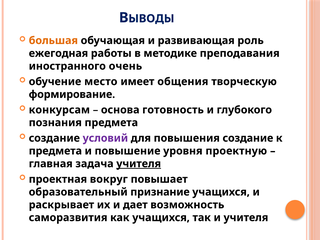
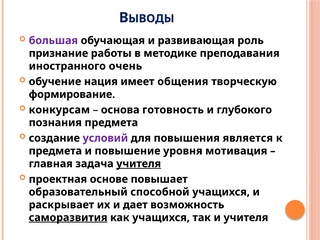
большая colour: orange -> purple (53, 41)
ежегодная: ежегодная -> признание (58, 53)
место: место -> нация (101, 82)
повышения создание: создание -> является (248, 138)
проектную: проектную -> мотивация (236, 151)
вокруг: вокруг -> основе (109, 179)
признание: признание -> способной (160, 192)
саморазвития underline: none -> present (68, 218)
